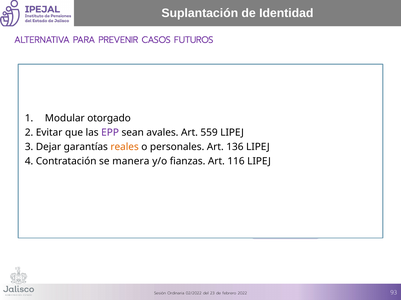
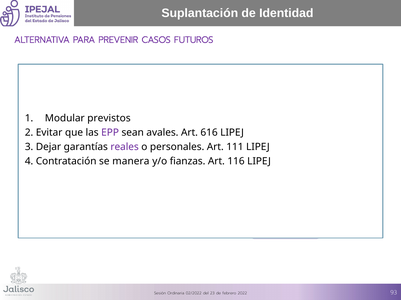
otorgado: otorgado -> previstos (109, 119)
559: 559 -> 616 (209, 133)
reales colour: orange -> purple (125, 147)
136: 136 -> 111 (235, 147)
